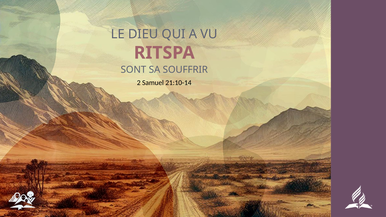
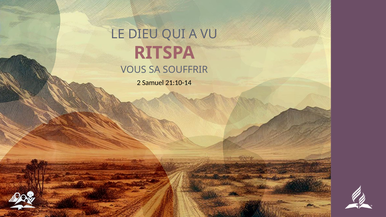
SONT: SONT -> VOUS (133, 70)
